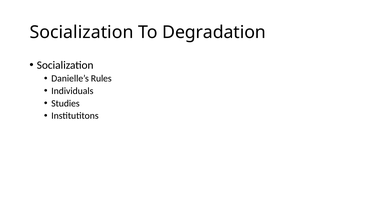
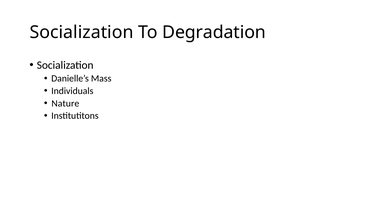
Rules: Rules -> Mass (101, 79)
Studies: Studies -> Nature (65, 104)
